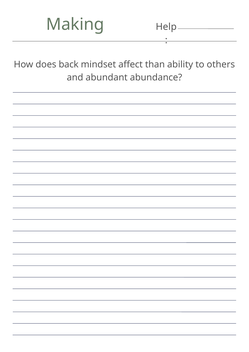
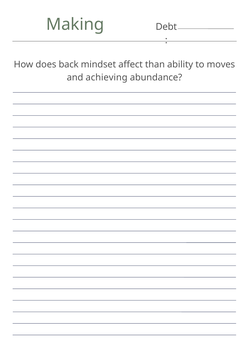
Help: Help -> Debt (166, 27)
others: others -> moves (221, 65)
abundant: abundant -> achieving (107, 77)
